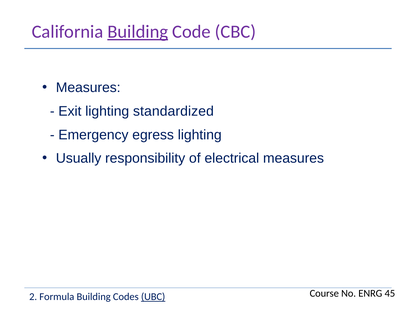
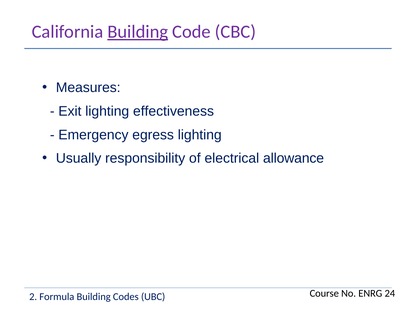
standardized: standardized -> effectiveness (174, 111)
electrical measures: measures -> allowance (294, 158)
45: 45 -> 24 (390, 293)
UBC underline: present -> none (153, 297)
